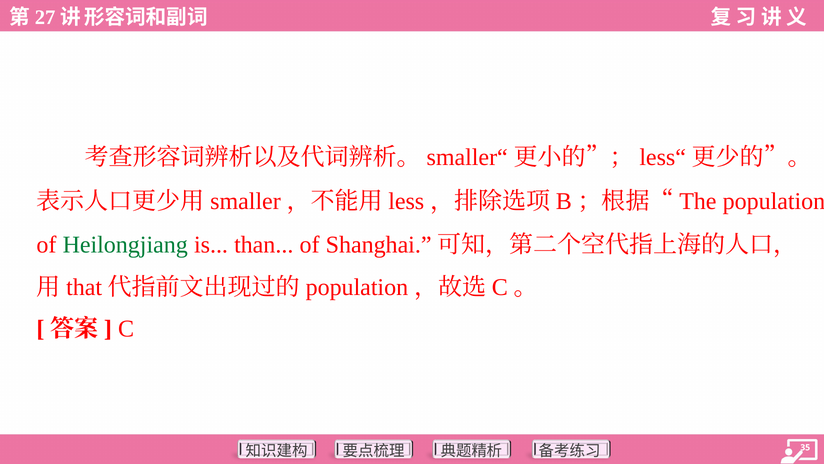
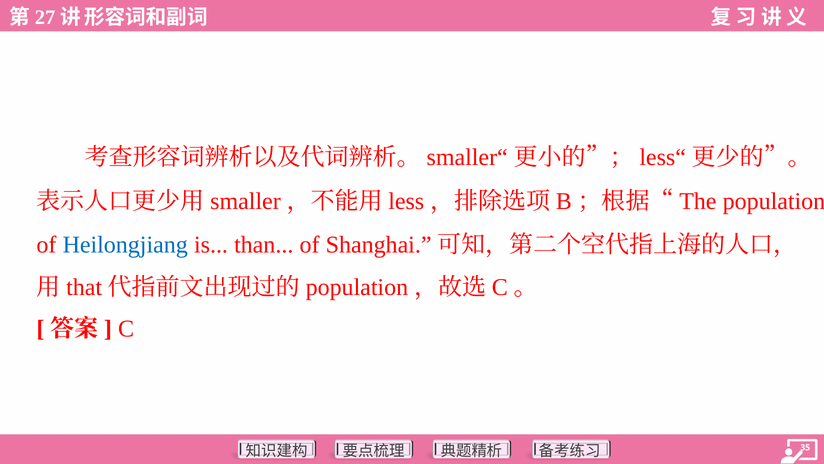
Heilongjiang colour: green -> blue (125, 245)
